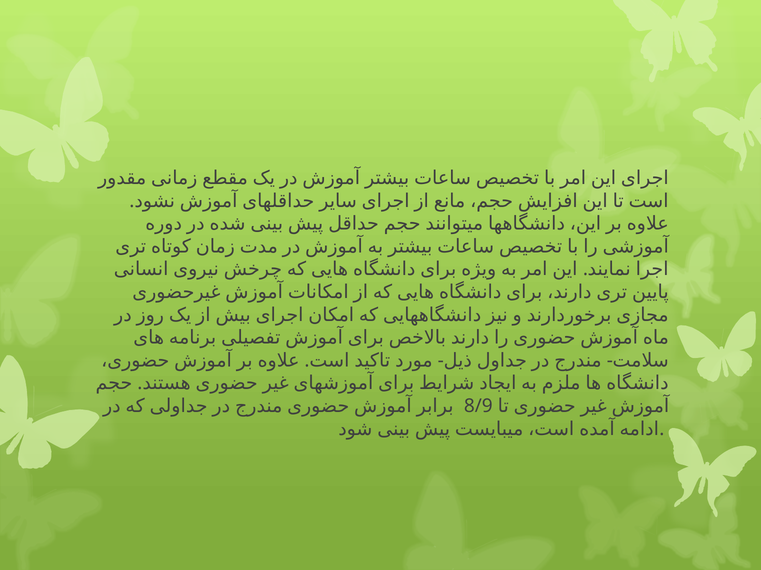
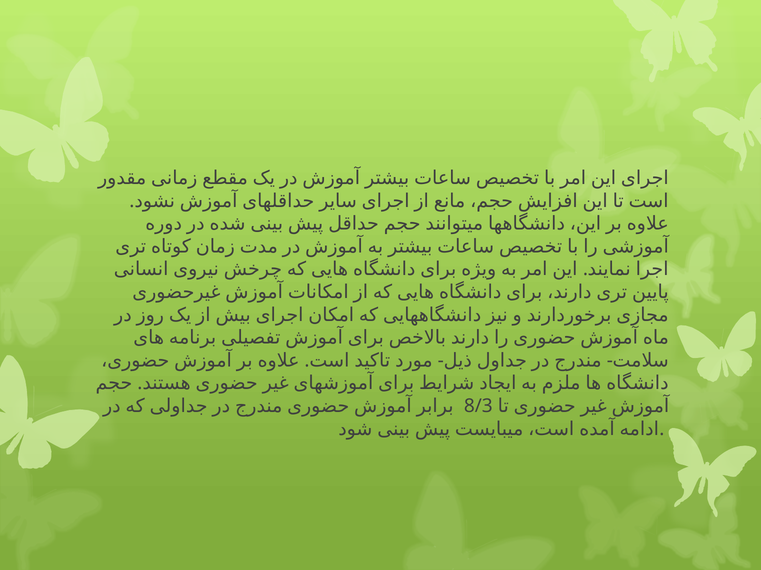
8/9: 8/9 -> 8/3 (478, 407)
